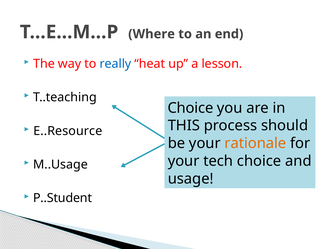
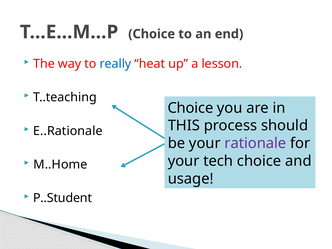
T…E…M…P Where: Where -> Choice (152, 34)
E..Resource: E..Resource -> E..Rationale (68, 131)
rationale colour: orange -> purple (255, 143)
M..Usage: M..Usage -> M..Home (60, 165)
